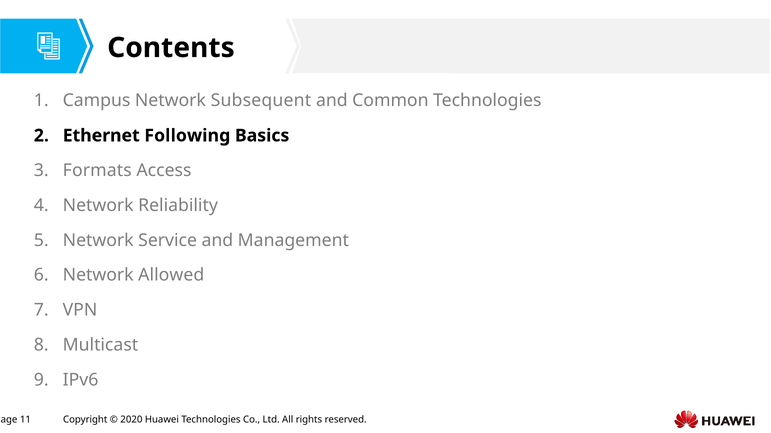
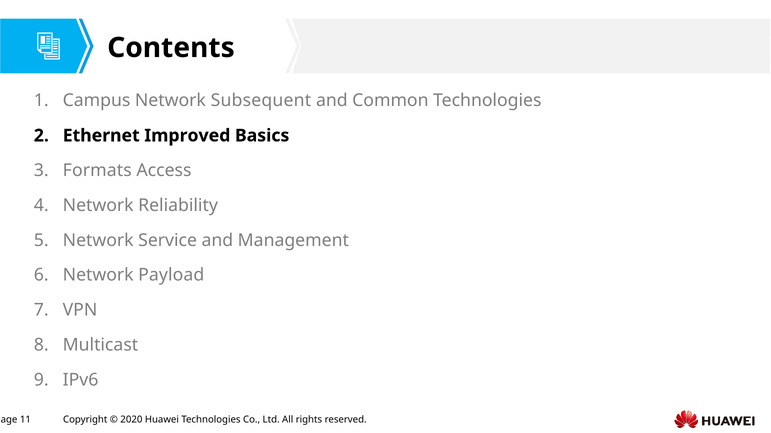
Following: Following -> Improved (187, 136)
Allowed: Allowed -> Payload (171, 276)
